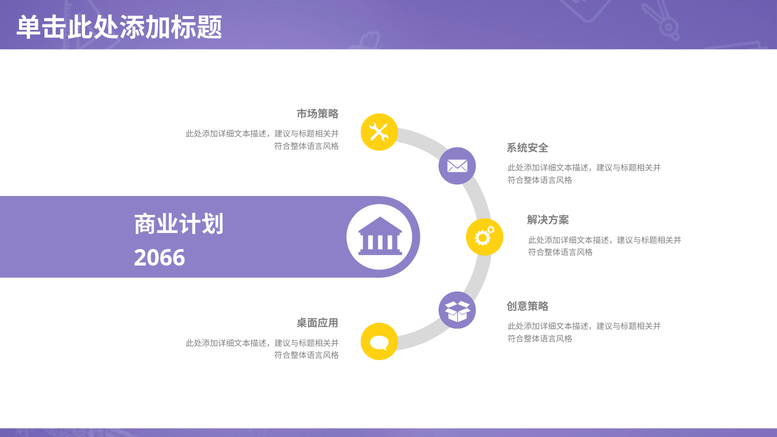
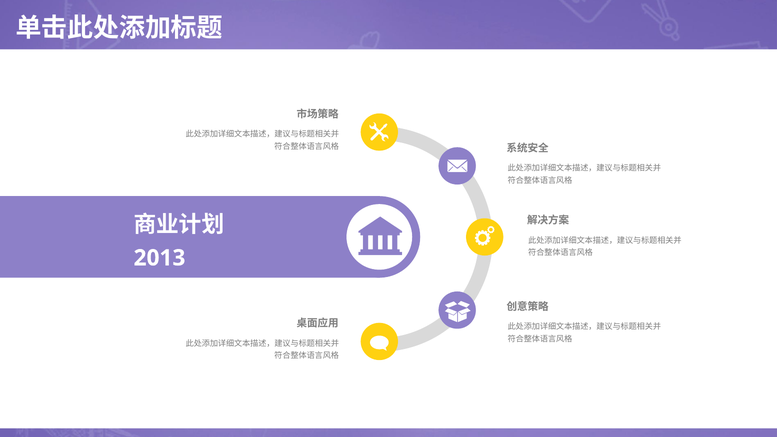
2066: 2066 -> 2013 (159, 258)
